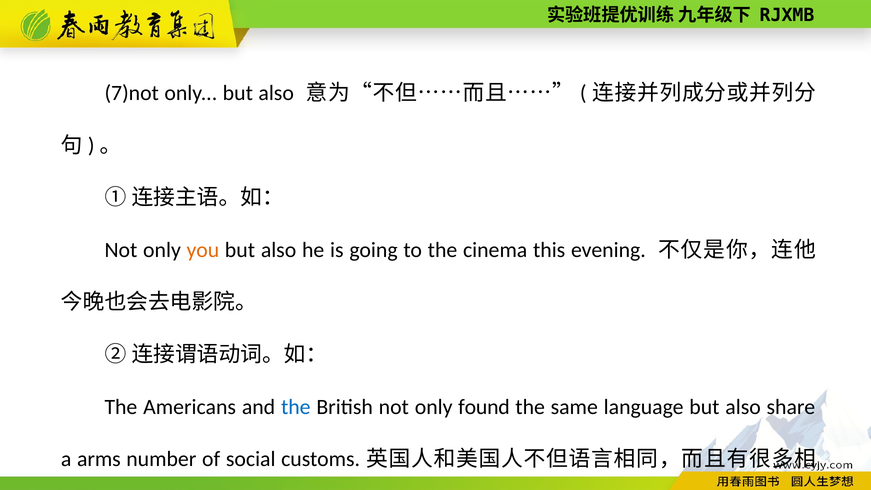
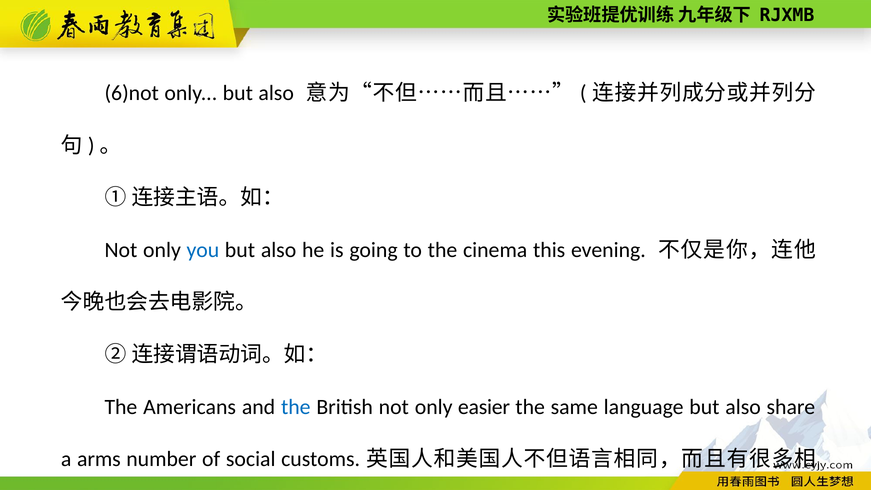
7)not: 7)not -> 6)not (132, 93)
you colour: orange -> blue (203, 250)
found: found -> easier (484, 407)
